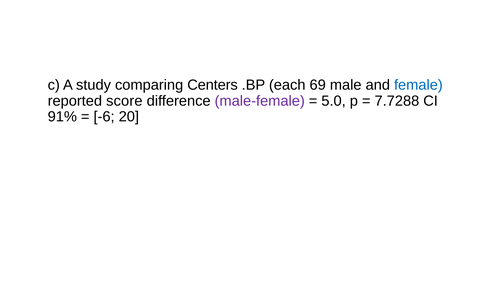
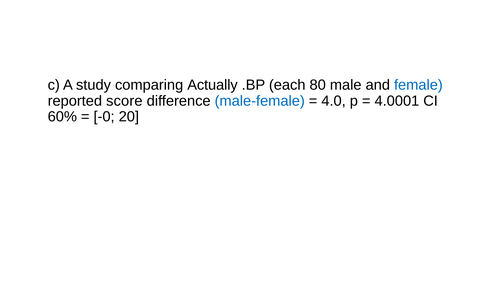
Centers: Centers -> Actually (213, 85)
69: 69 -> 80 (318, 85)
male-female colour: purple -> blue (260, 101)
5.0: 5.0 -> 4.0 (334, 101)
7.7288: 7.7288 -> 4.0001 (397, 101)
91%: 91% -> 60% (62, 117)
-6: -6 -> -0 (104, 117)
